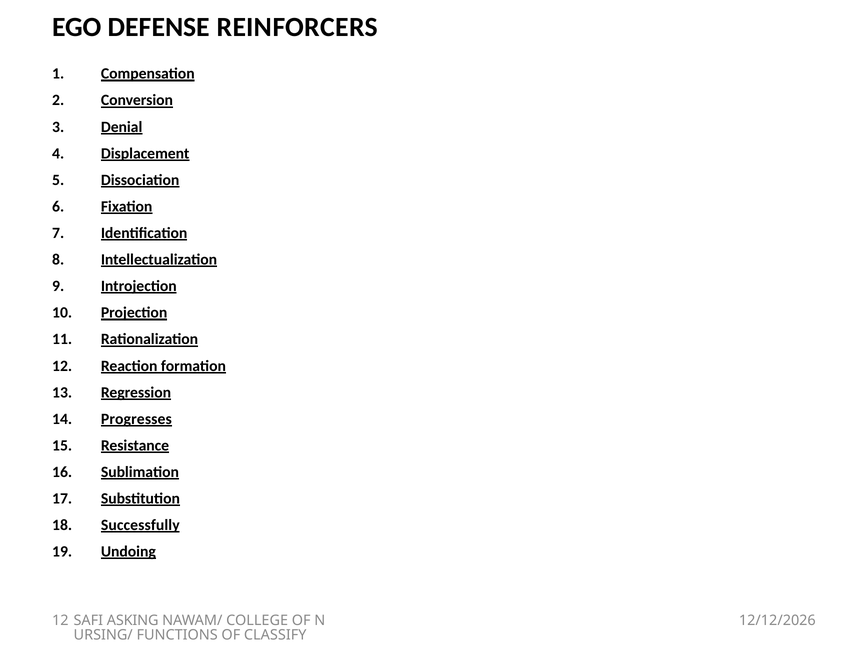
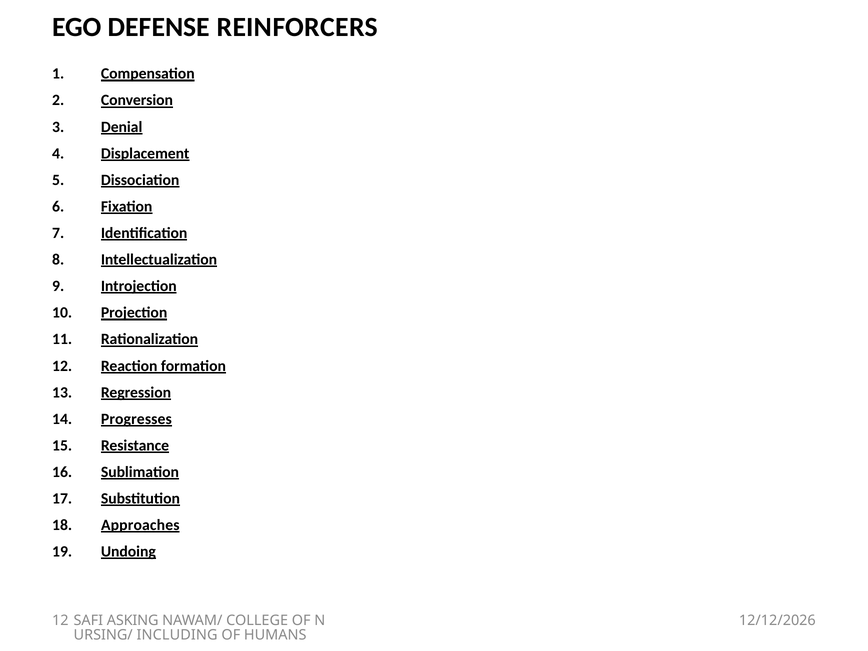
Successfully: Successfully -> Approaches (140, 525)
FUNCTIONS: FUNCTIONS -> INCLUDING (177, 635)
CLASSIFY: CLASSIFY -> HUMANS (275, 635)
